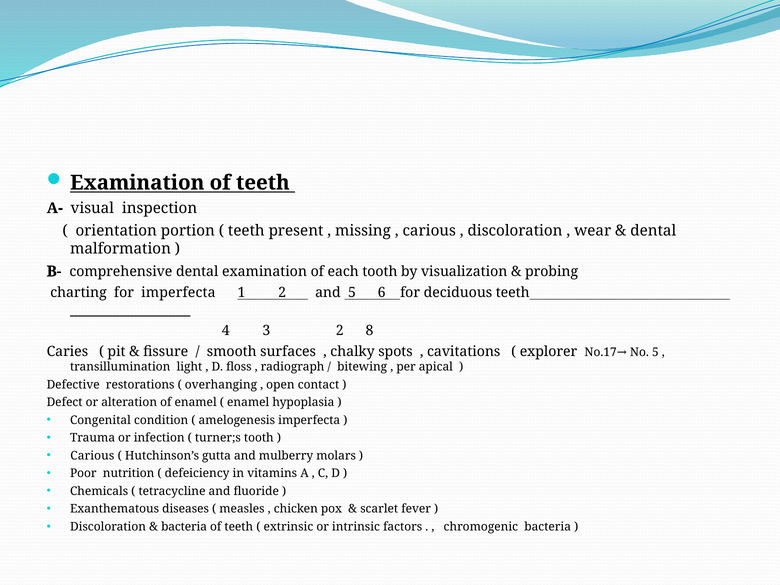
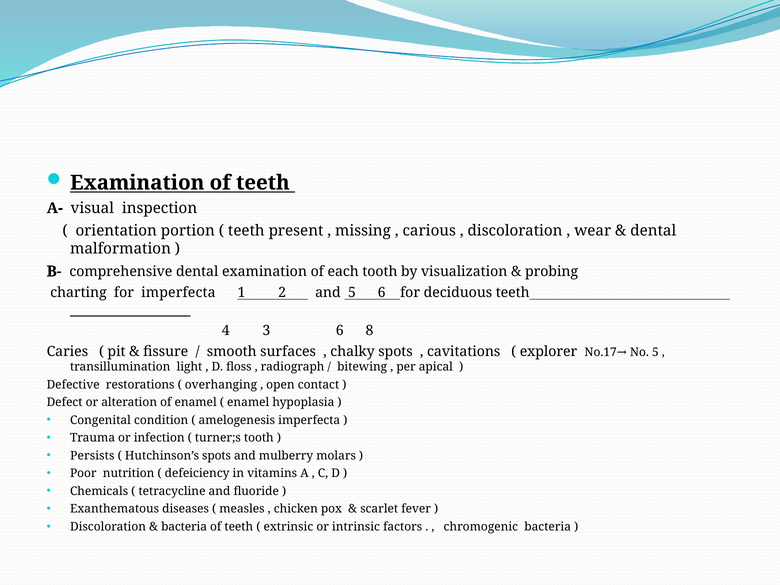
3 2: 2 -> 6 (340, 331)
Carious: Carious -> Persists (92, 456)
Hutchinson’s gutta: gutta -> spots (217, 456)
